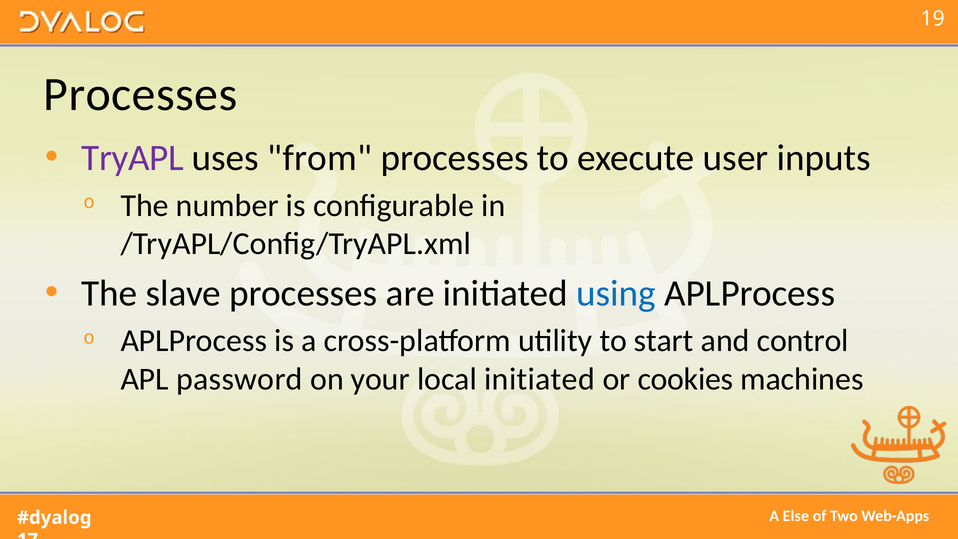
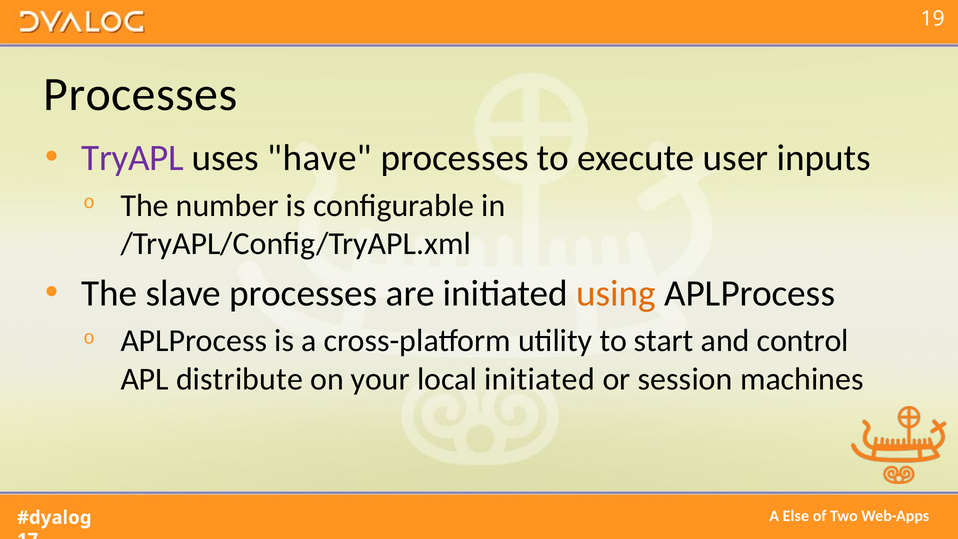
from: from -> have (320, 158)
using colour: blue -> orange (616, 293)
password: password -> distribute (239, 379)
cookies: cookies -> session (685, 379)
